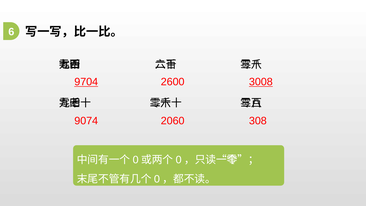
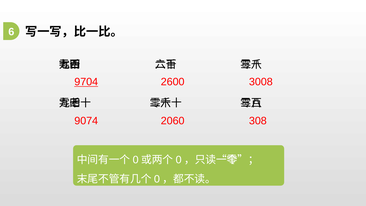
3008 underline: present -> none (261, 82)
